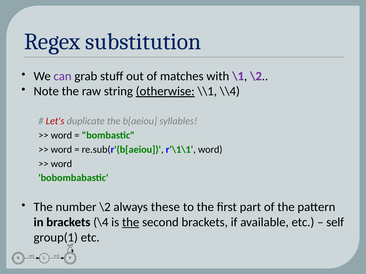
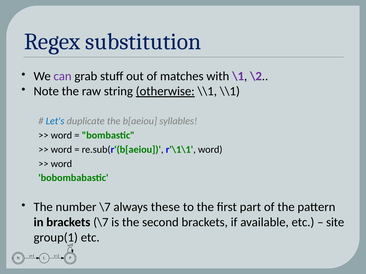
\\1 \\4: \\4 -> \\1 (230, 91)
Let's colour: red -> blue (55, 121)
number \2: \2 -> \7 (105, 207)
brackets \4: \4 -> \7 (101, 223)
the underline: present -> none (131, 223)
self: self -> site (335, 223)
